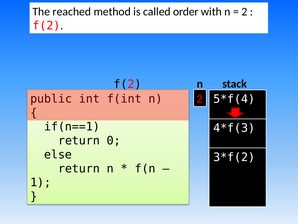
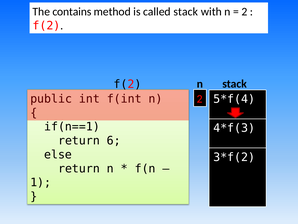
reached: reached -> contains (72, 12)
called order: order -> stack (186, 12)
0: 0 -> 6 (114, 140)
